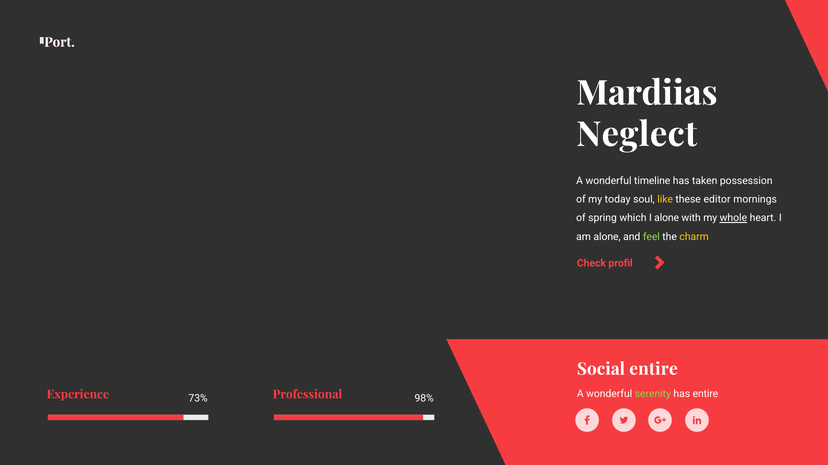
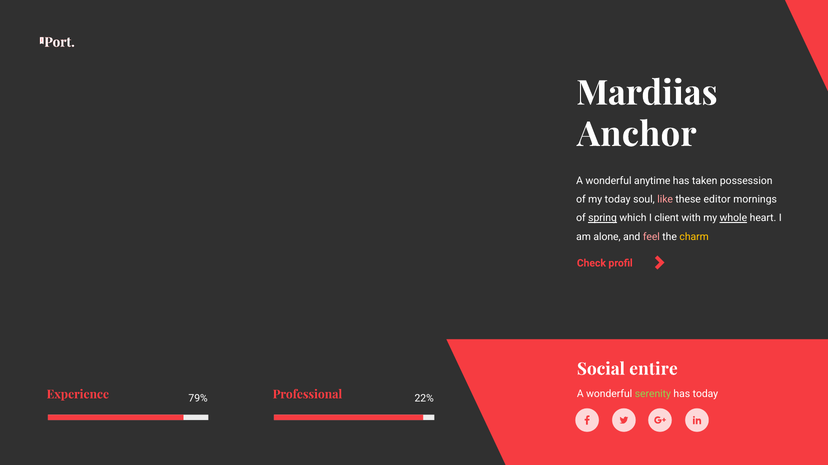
Neglect: Neglect -> Anchor (637, 135)
timeline: timeline -> anytime (652, 181)
like colour: yellow -> pink (665, 200)
spring underline: none -> present (603, 218)
I alone: alone -> client (667, 218)
feel colour: light green -> pink (651, 237)
73%: 73% -> 79% (198, 399)
98%: 98% -> 22% (424, 399)
has entire: entire -> today (705, 394)
